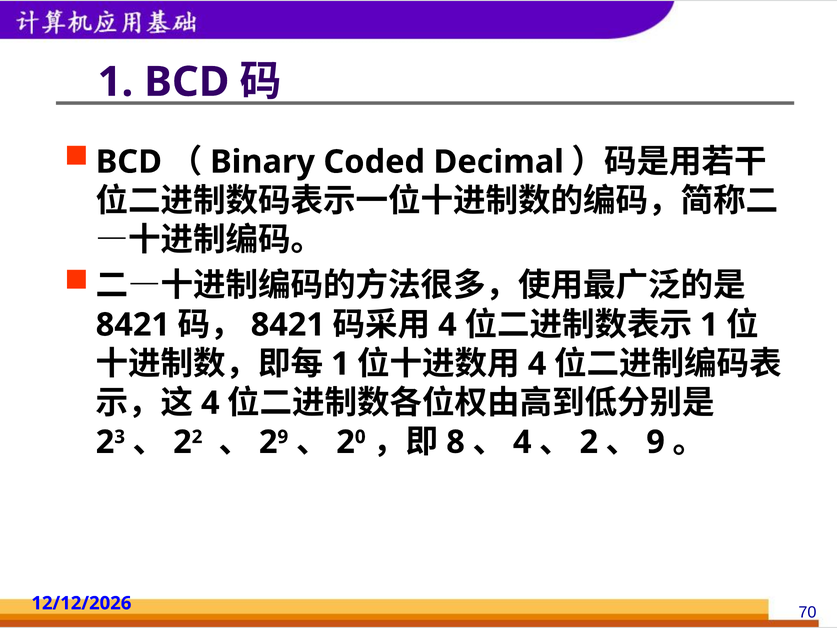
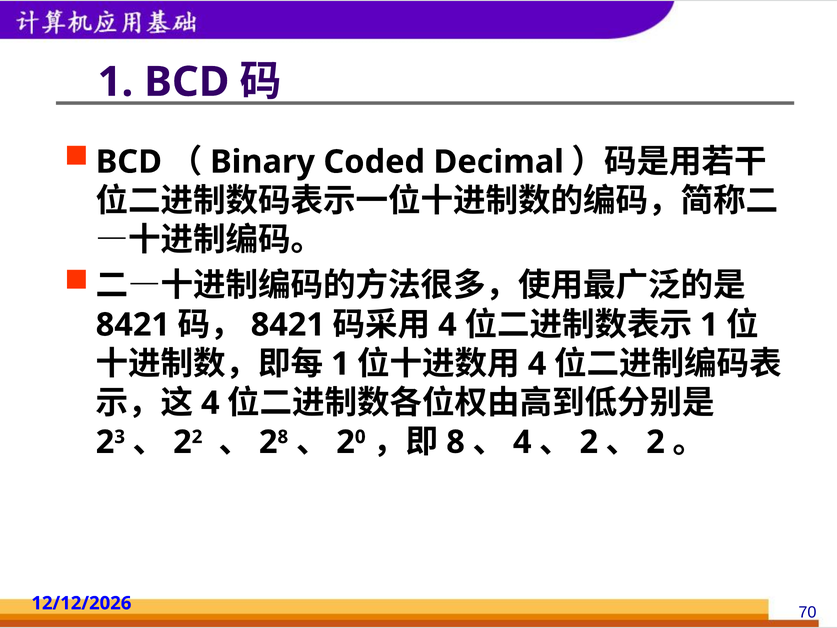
9: 9 -> 8 (283, 437)
9: 9 -> 2 (656, 442)
